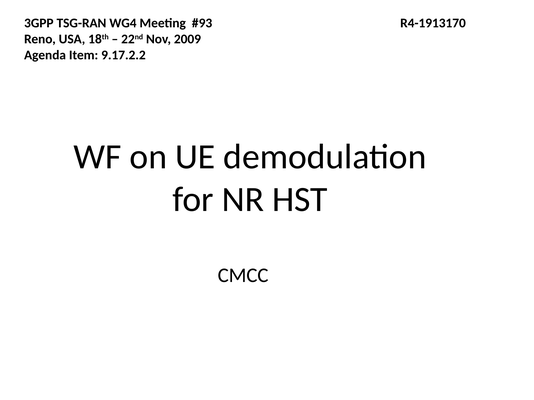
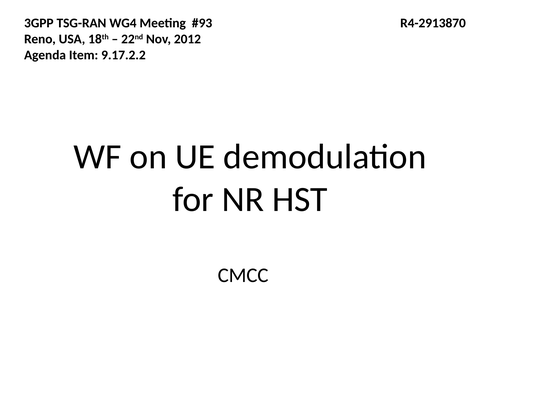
R4-1913170: R4-1913170 -> R4-2913870 (433, 23)
2009: 2009 -> 2012 (187, 39)
